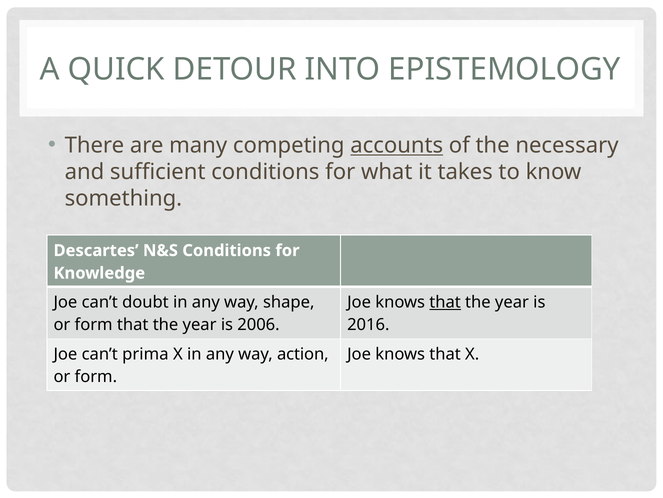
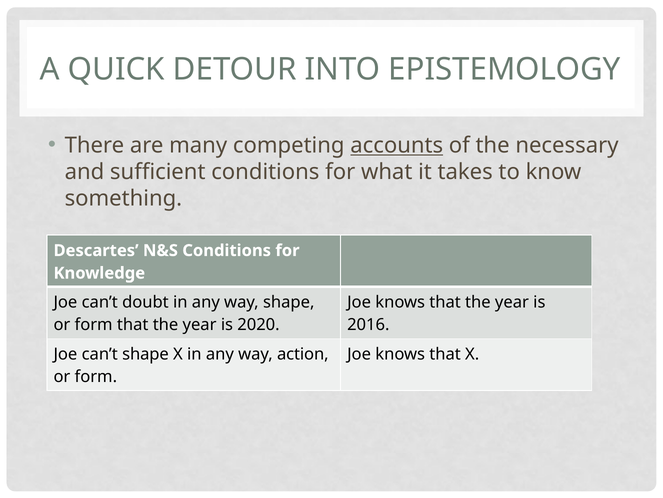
that underline: present -> none (445, 302)
2006: 2006 -> 2020 (258, 325)
can’t prima: prima -> shape (145, 354)
